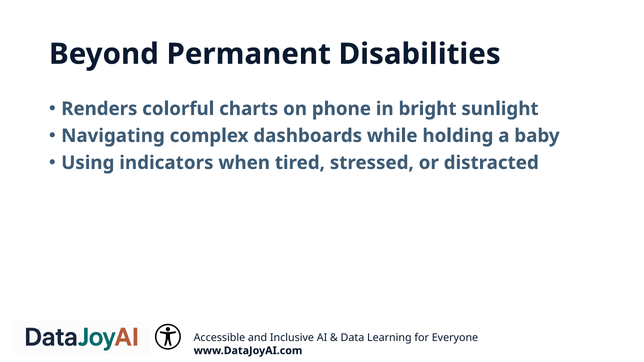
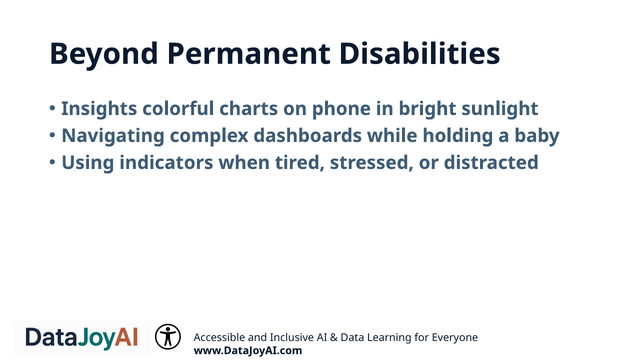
Renders: Renders -> Insights (99, 109)
